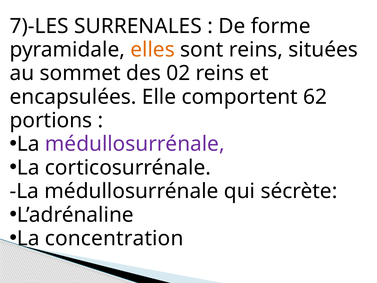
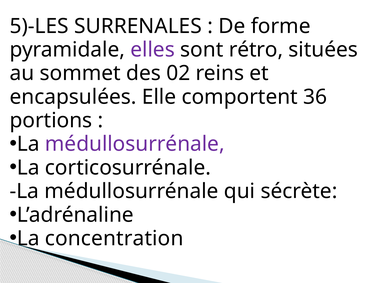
7)-LES: 7)-LES -> 5)-LES (39, 26)
elles colour: orange -> purple (153, 50)
sont reins: reins -> rétro (256, 50)
62: 62 -> 36 (315, 97)
